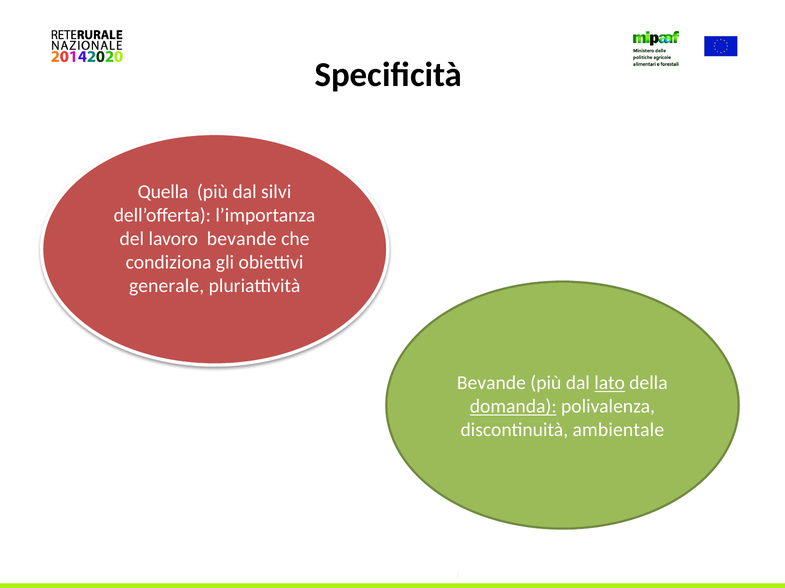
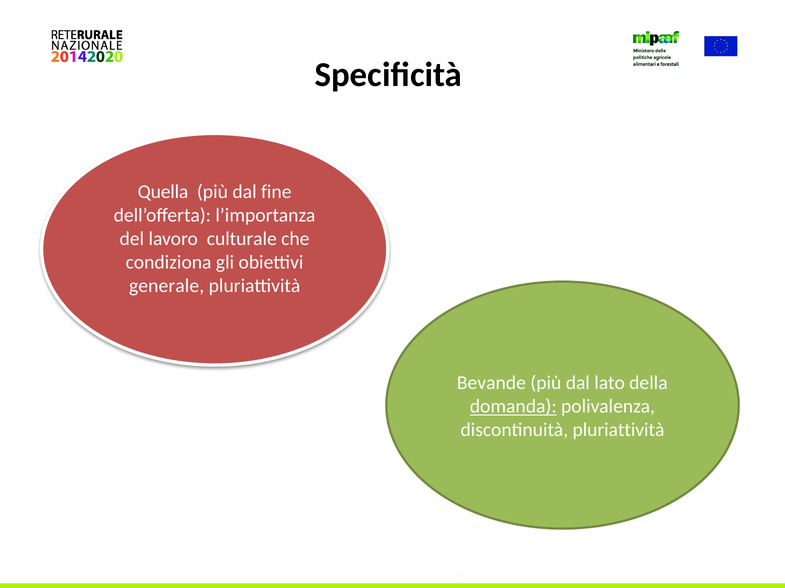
silvi: silvi -> fine (276, 192)
lavoro bevande: bevande -> culturale (242, 239)
lato underline: present -> none (610, 383)
discontinuità ambientale: ambientale -> pluriattività (618, 431)
